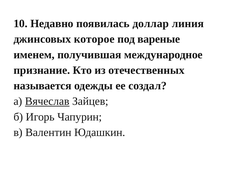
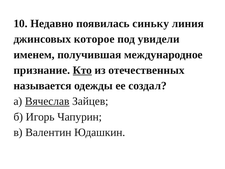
доллар: доллар -> синьку (151, 23)
вареные: вареные -> увидели (159, 39)
Кто underline: none -> present (82, 70)
